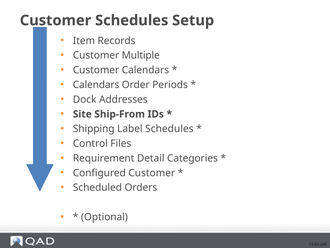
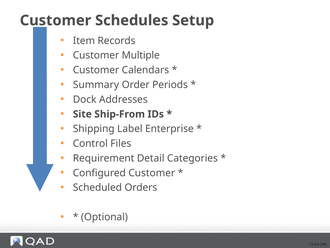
Calendars: Calendars -> Summary (96, 85)
Label Schedules: Schedules -> Enterprise (169, 129)
